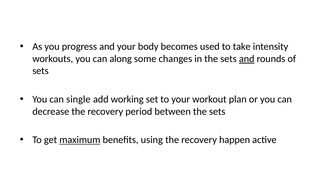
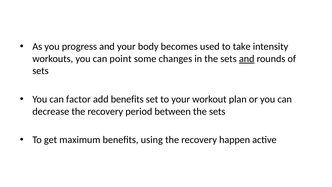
along: along -> point (121, 59)
single: single -> factor (78, 99)
add working: working -> benefits (127, 99)
maximum underline: present -> none (80, 140)
